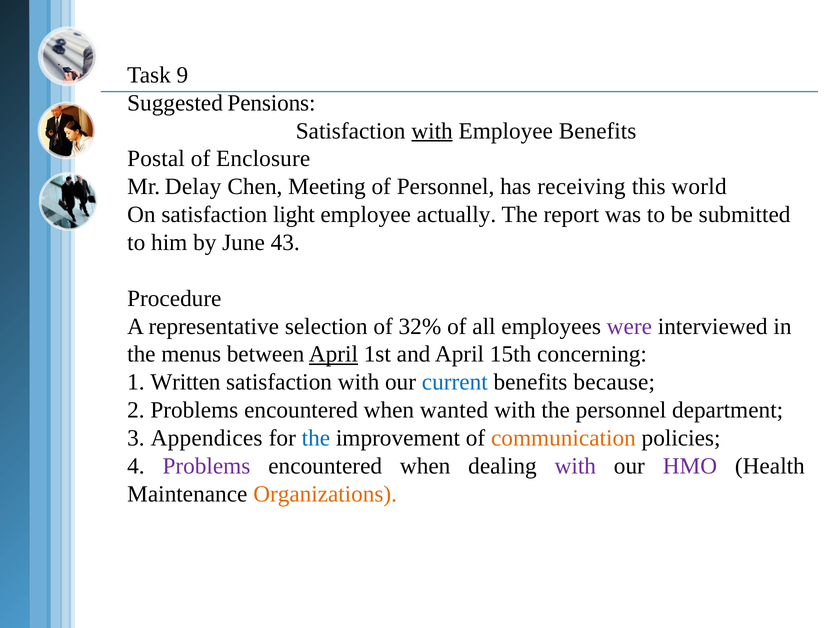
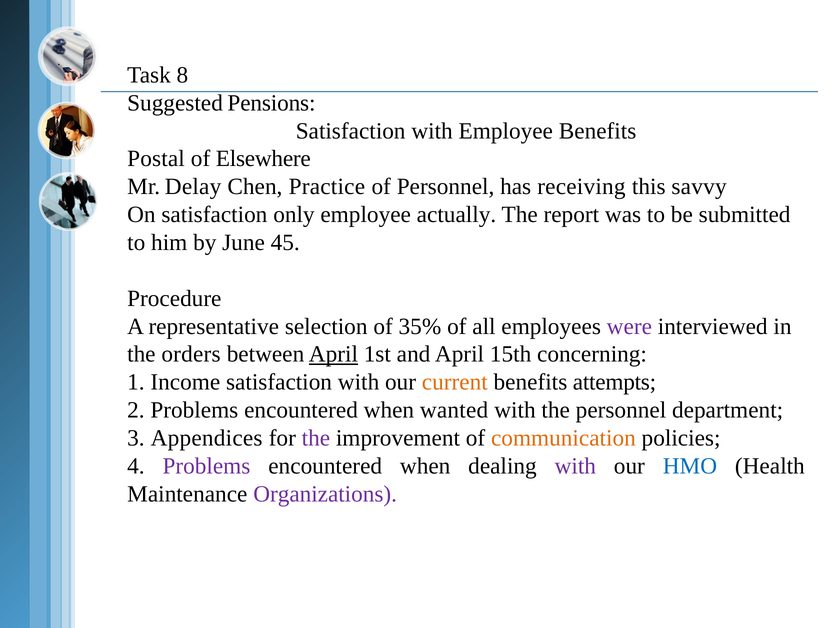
9: 9 -> 8 (182, 75)
with underline: present -> none (432, 131)
Enclosure: Enclosure -> Elsewhere (263, 159)
Meeting: Meeting -> Practice (327, 187)
world: world -> savvy (699, 187)
light: light -> only (294, 215)
43: 43 -> 45 (285, 242)
32%: 32% -> 35% (420, 326)
menus: menus -> orders (191, 354)
Written: Written -> Income (185, 382)
current colour: blue -> orange (455, 382)
because: because -> attempts (614, 382)
the colour: blue -> purple (316, 438)
HMO colour: purple -> blue (690, 466)
Organizations colour: orange -> purple (325, 494)
